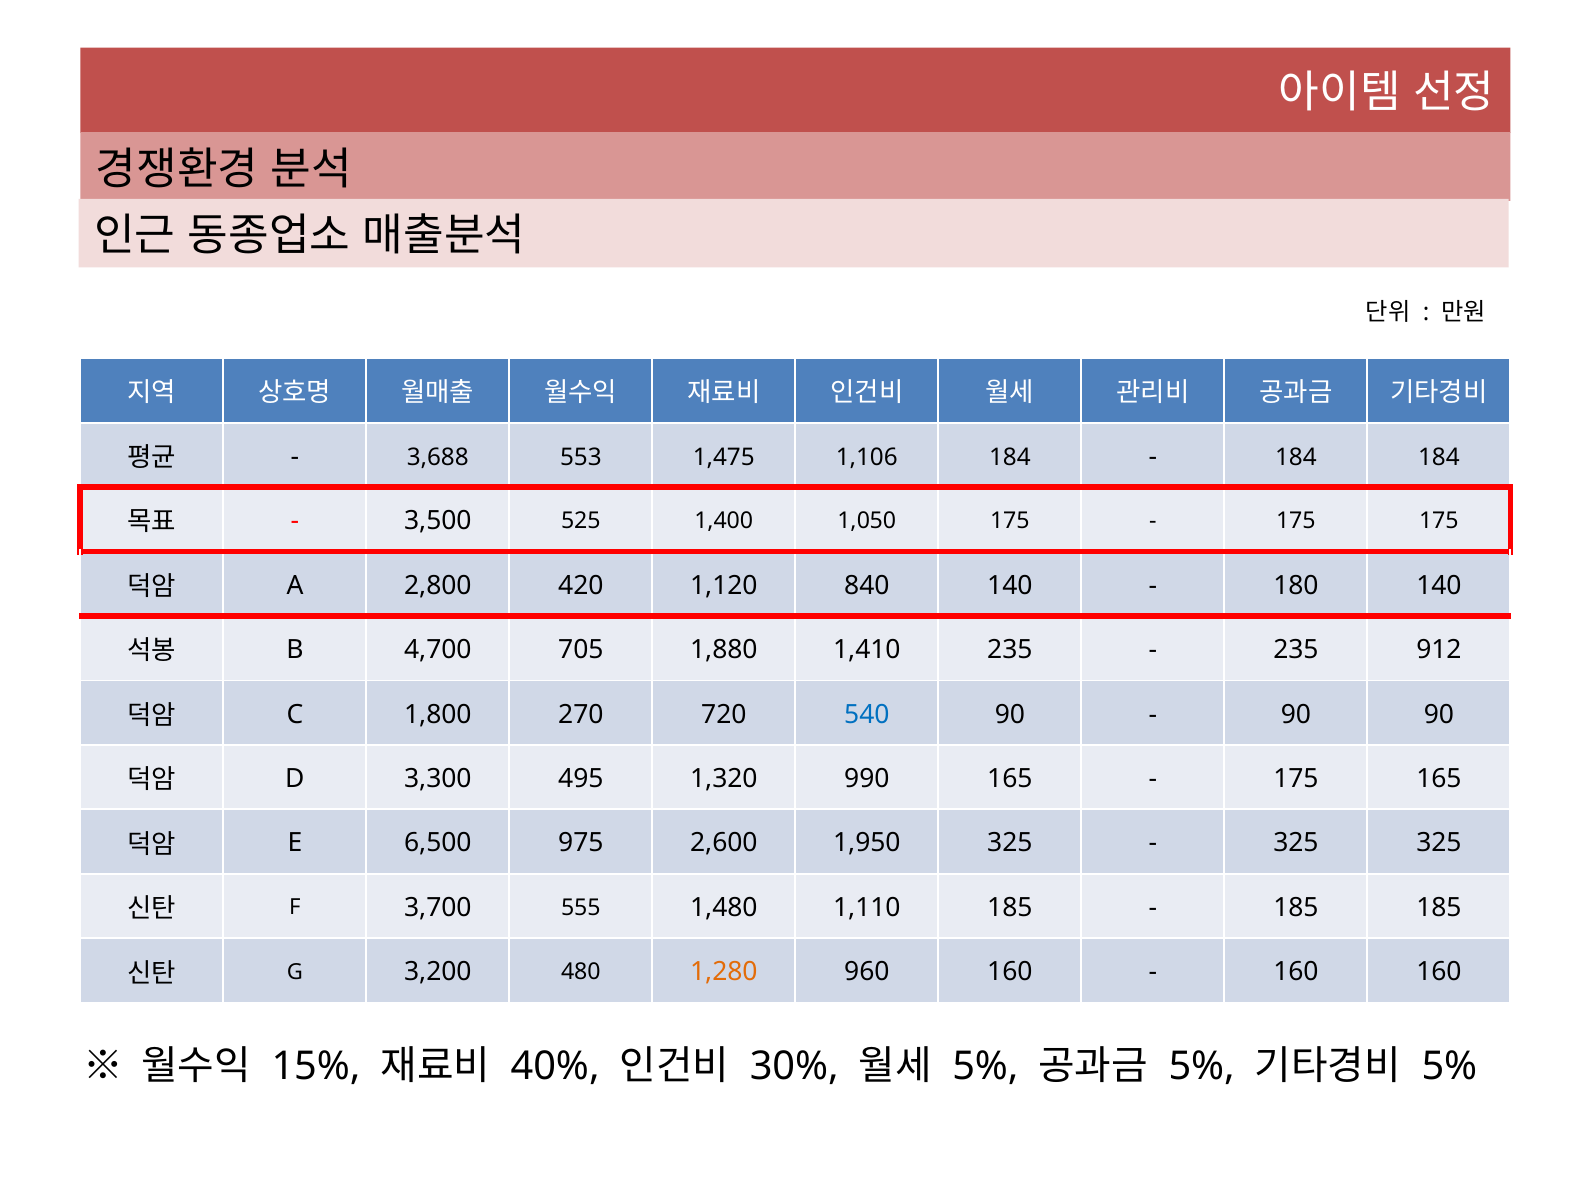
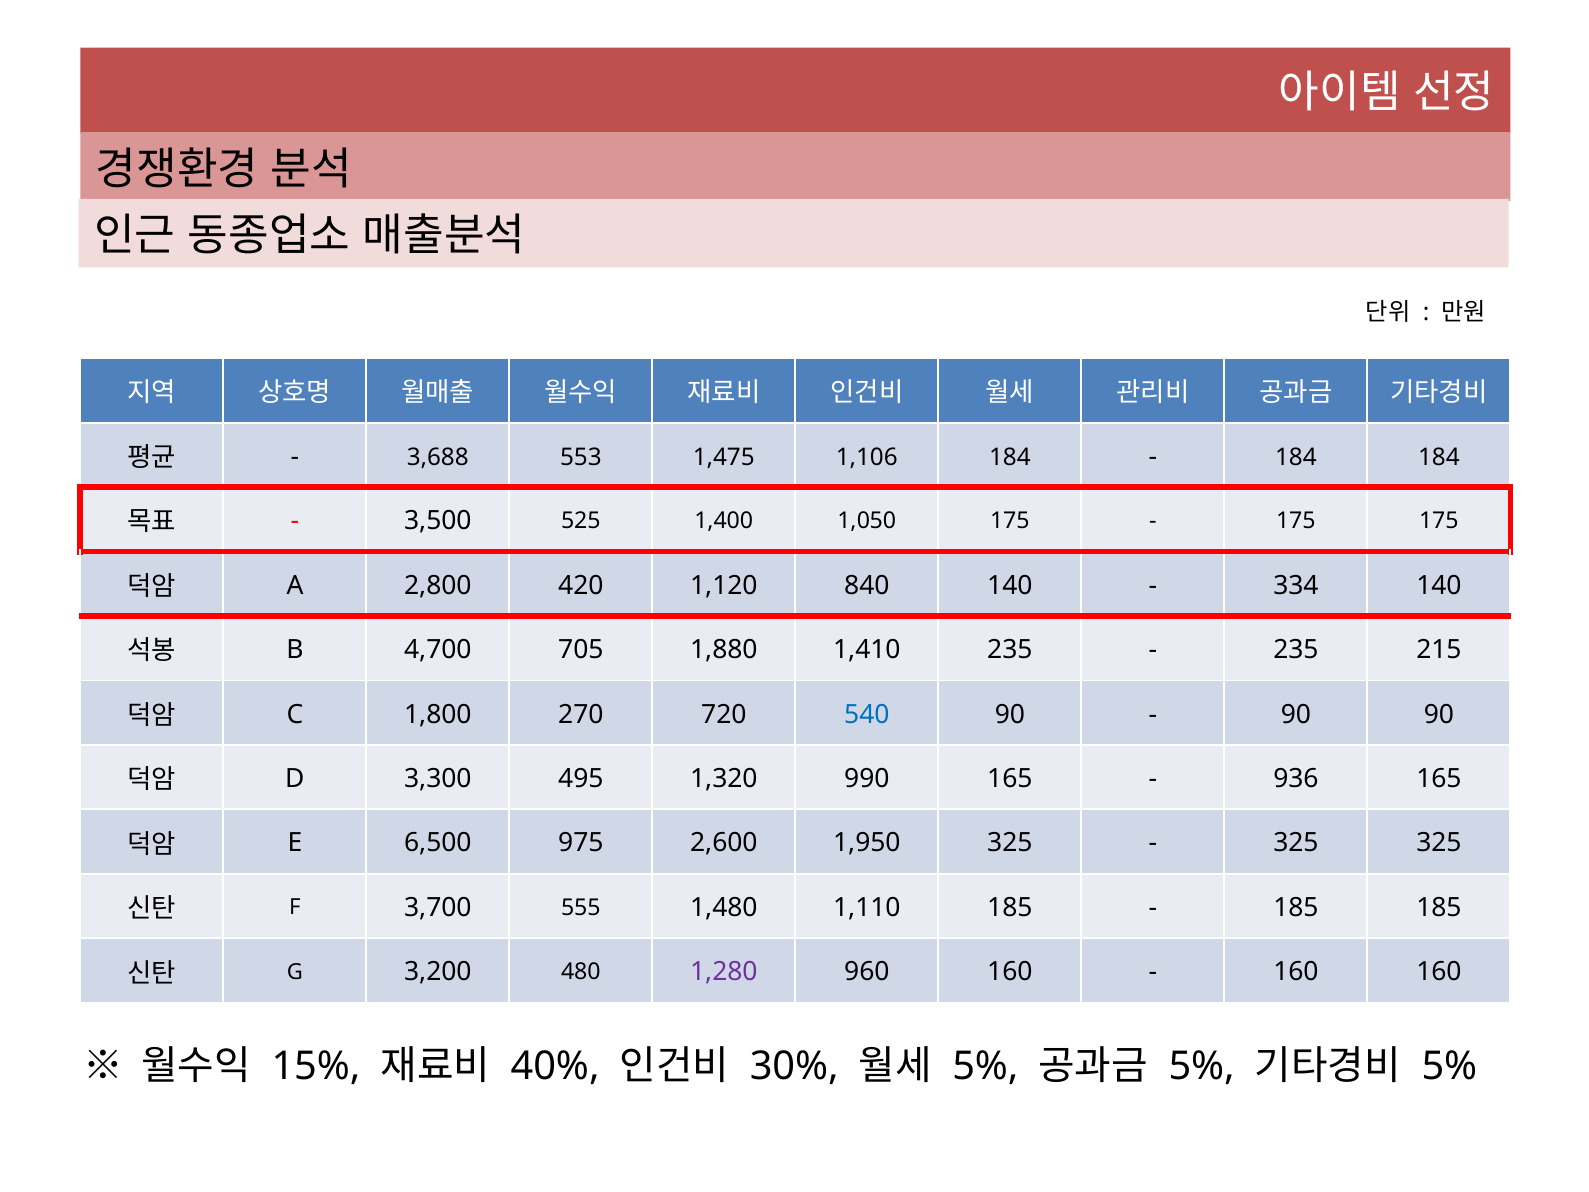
180: 180 -> 334 (1296, 585)
912: 912 -> 215 (1439, 650)
175: 175 -> 936 (1296, 779)
1,280 colour: orange -> purple (724, 972)
